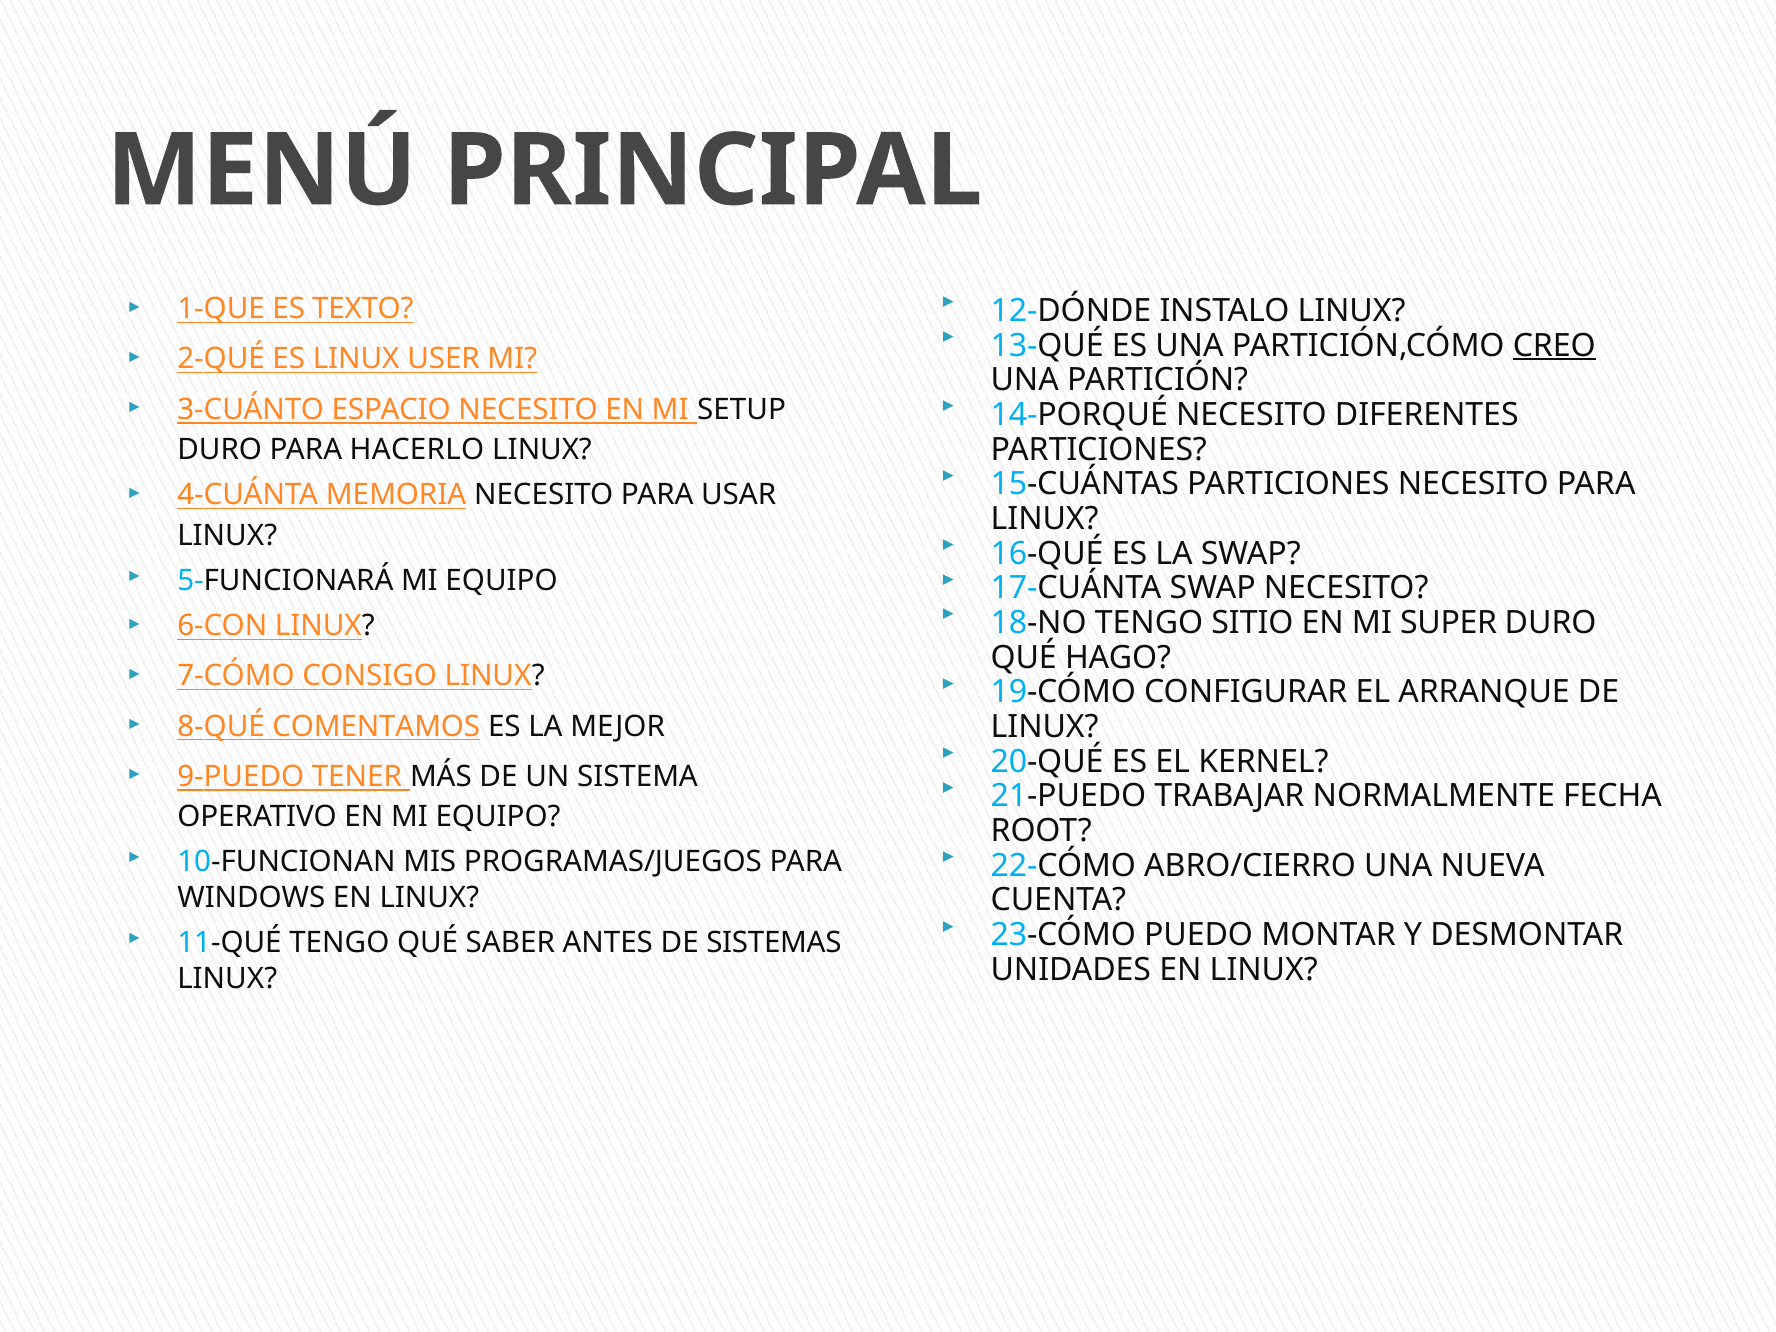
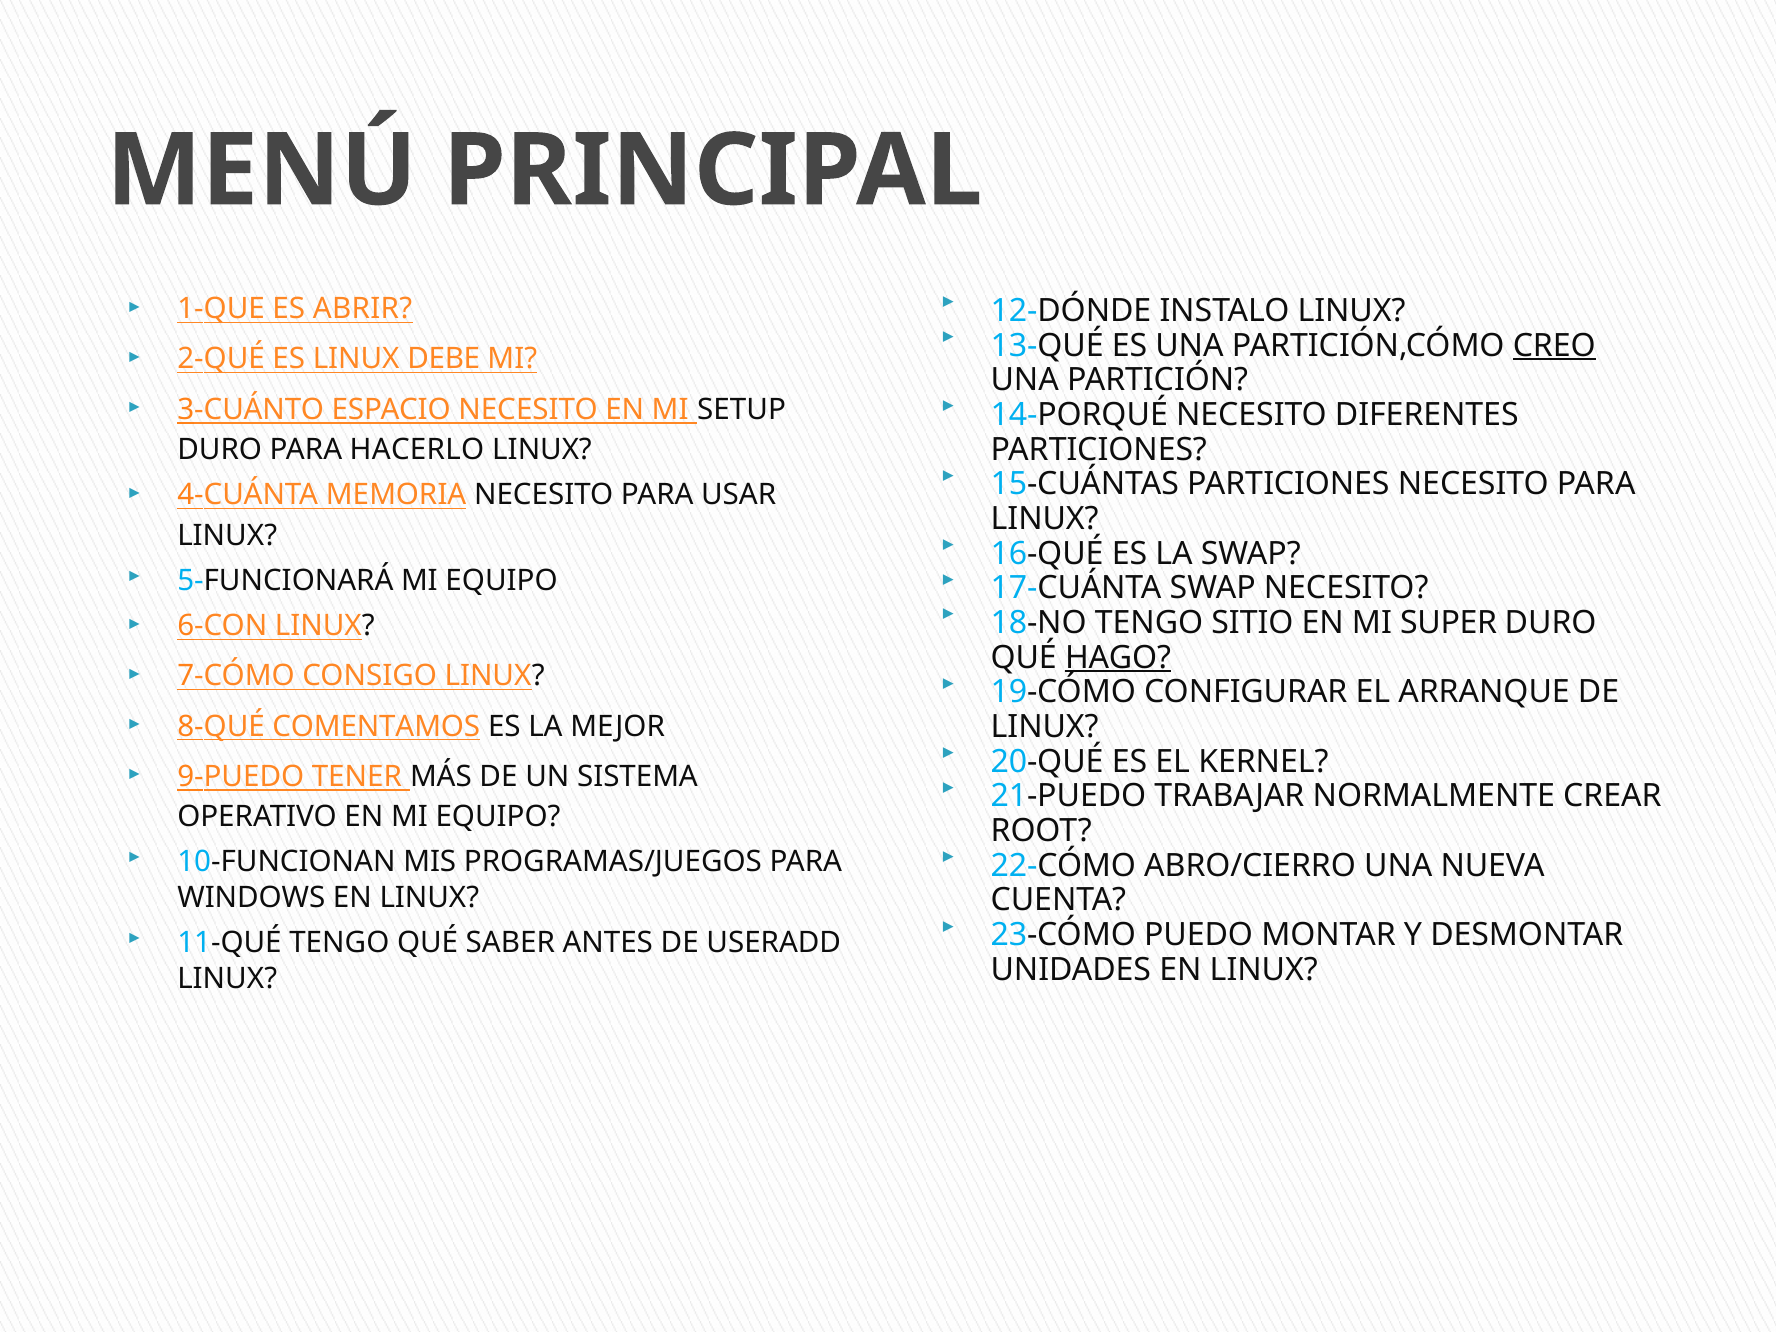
TEXTO: TEXTO -> ABRIR (362, 309)
USER: USER -> DEBE (444, 359)
HAGO underline: none -> present (1118, 658)
FECHA: FECHA -> CREAR (1612, 796)
SISTEMAS: SISTEMAS -> USERADD (774, 943)
